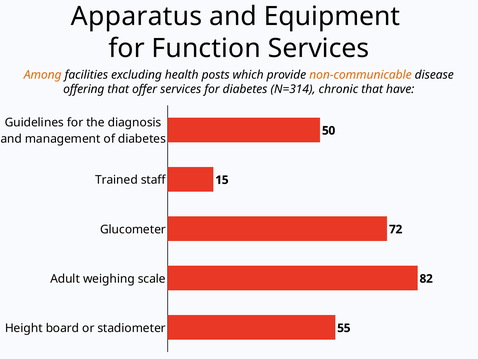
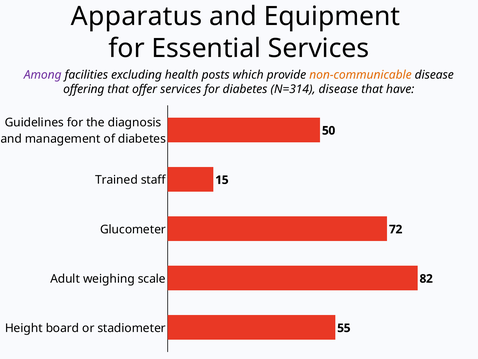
Function: Function -> Essential (206, 48)
Among colour: orange -> purple (43, 75)
N=314 chronic: chronic -> disease (338, 89)
